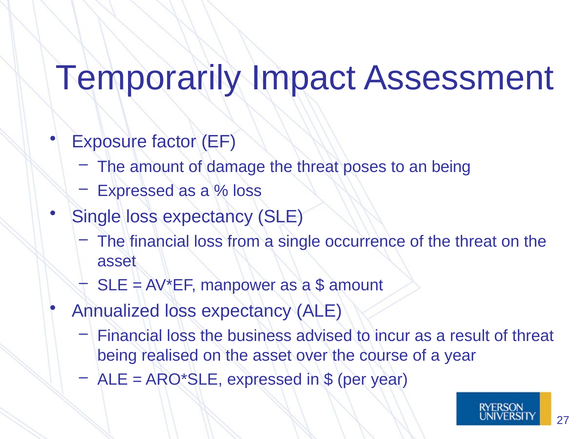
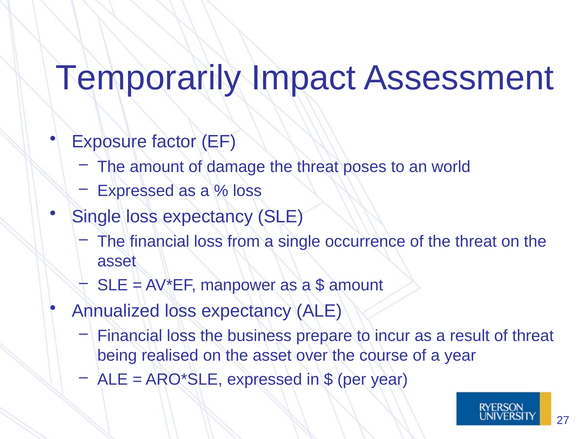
an being: being -> world (451, 167)
advised: advised -> prepare (324, 336)
